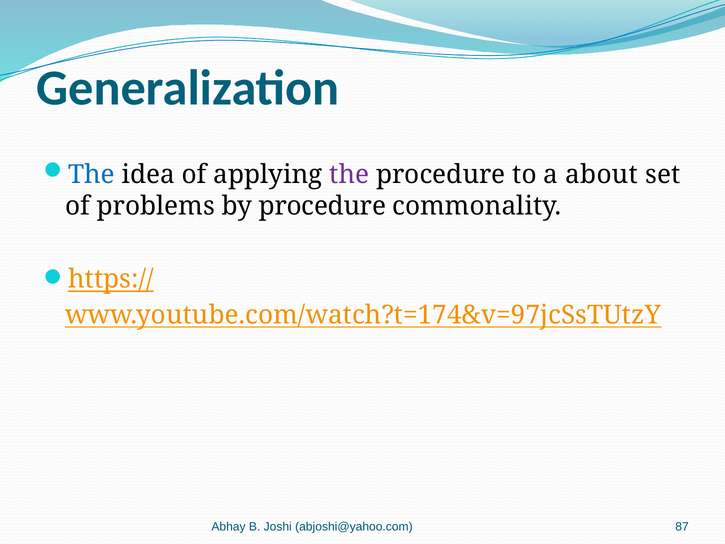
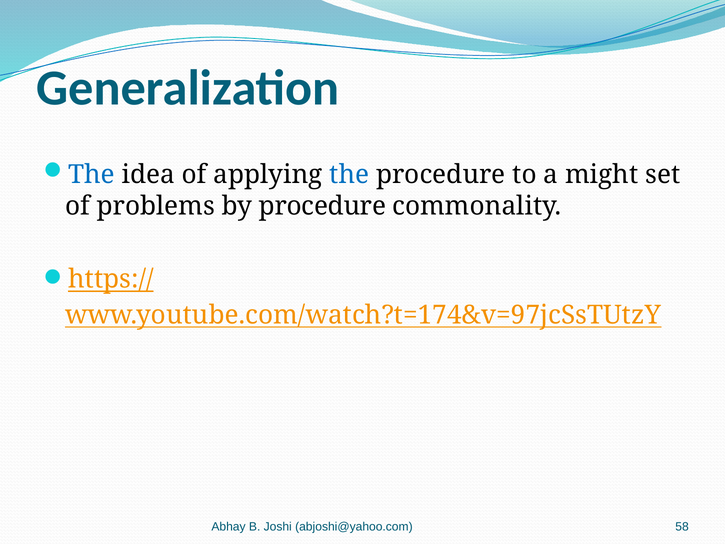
the colour: purple -> blue (349, 175)
about: about -> might (602, 175)
87: 87 -> 58 (682, 526)
